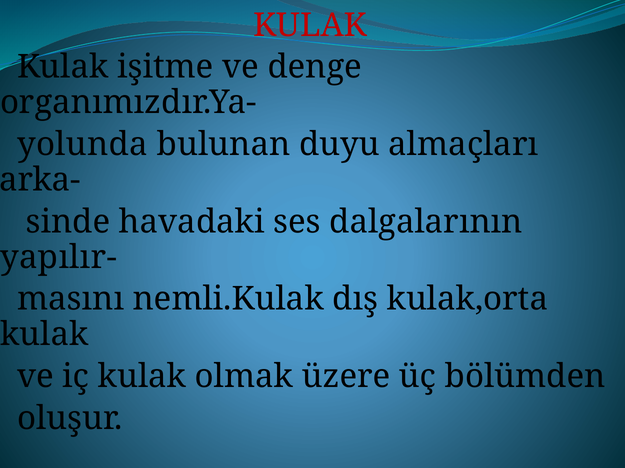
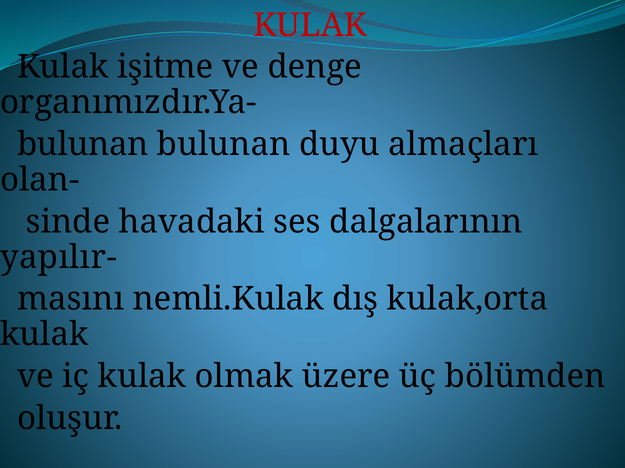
yolunda: yolunda -> bulunan (83, 145)
arka-: arka- -> olan- (40, 180)
